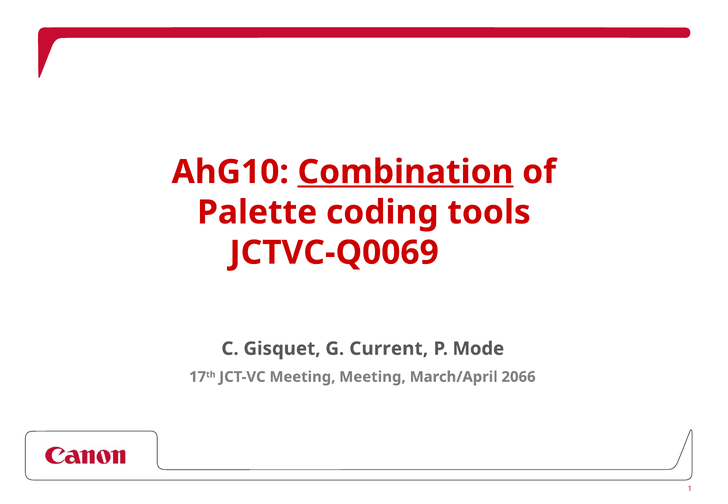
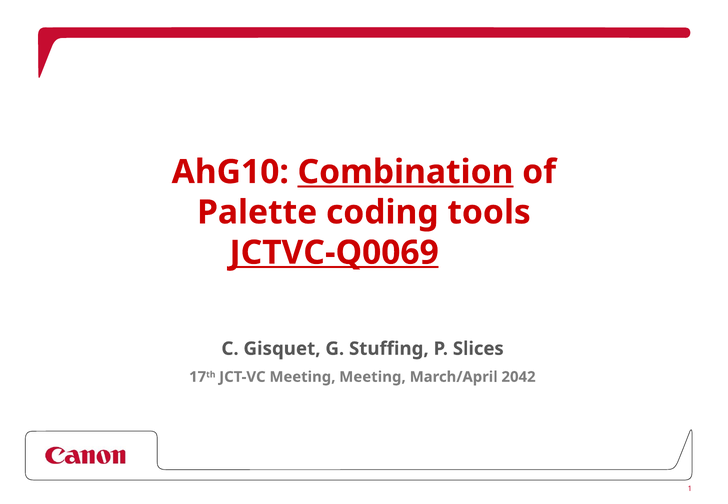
JCTVC-Q0069 underline: none -> present (334, 253)
Current: Current -> Stuffing (389, 349)
Mode: Mode -> Slices (478, 349)
2066: 2066 -> 2042 (519, 377)
